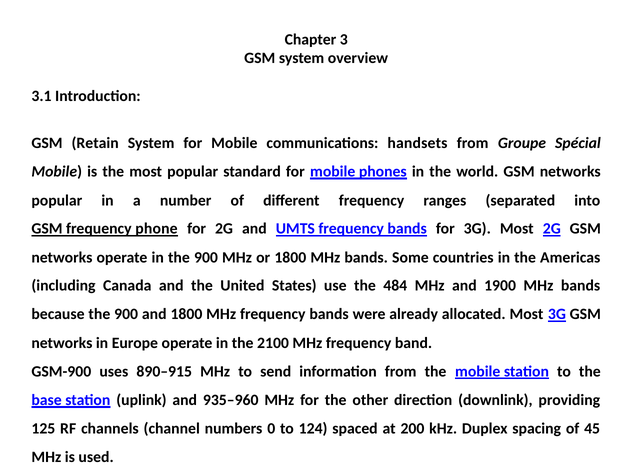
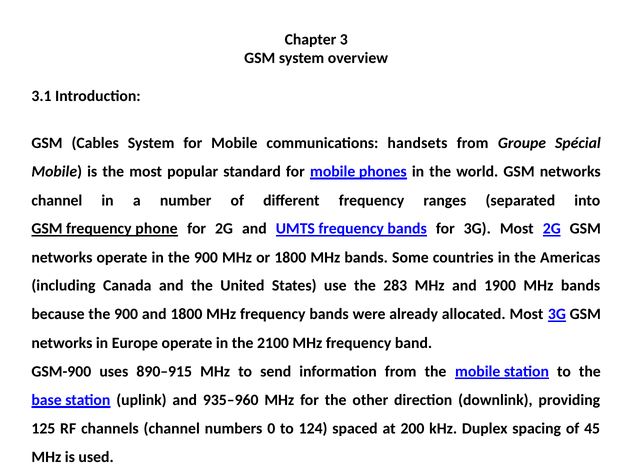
Retain: Retain -> Cables (95, 143)
popular: popular -> channel (57, 200)
484: 484 -> 283 (395, 286)
